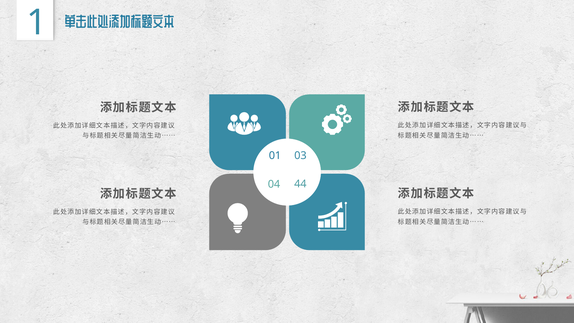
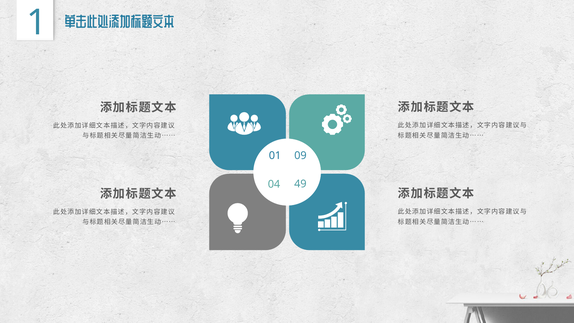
03: 03 -> 09 (300, 156)
44: 44 -> 49 (300, 184)
